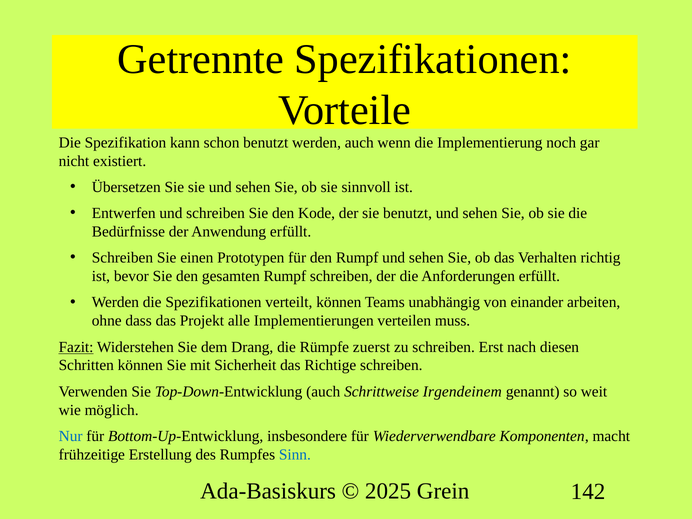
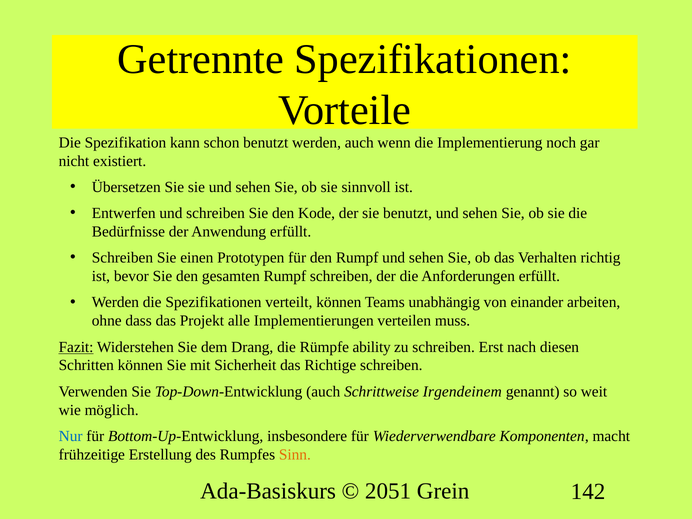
zuerst: zuerst -> ability (372, 347)
Sinn colour: blue -> orange (295, 455)
2025: 2025 -> 2051 (388, 491)
